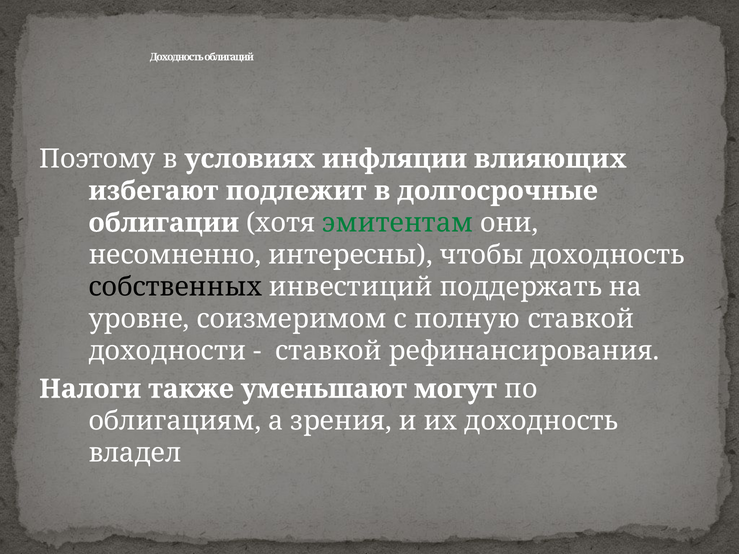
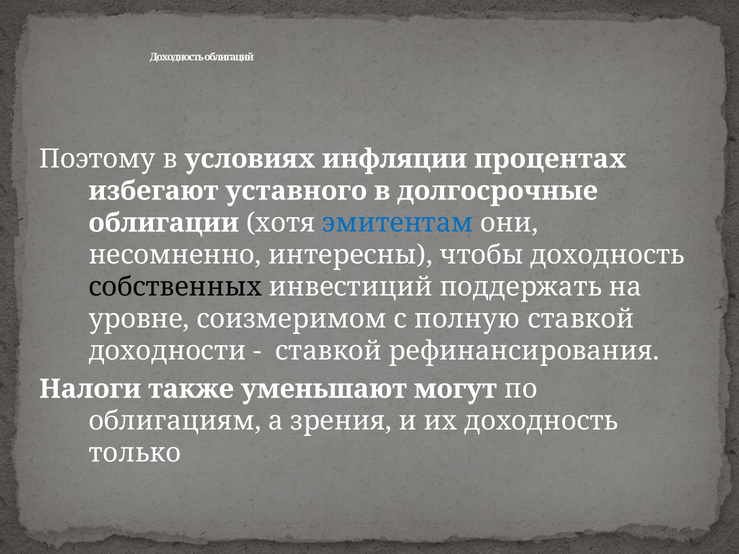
влияющих: влияющих -> процентах (550, 159)
подлежит: подлежит -> уставного (296, 191)
эмитентам colour: green -> blue (398, 223)
владел: владел -> только (135, 453)
